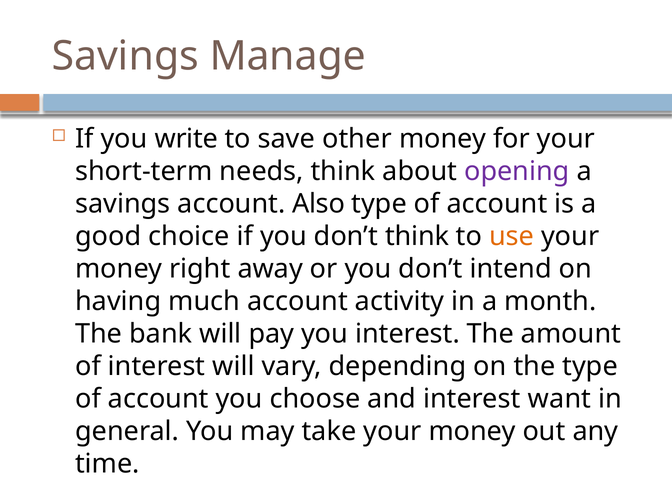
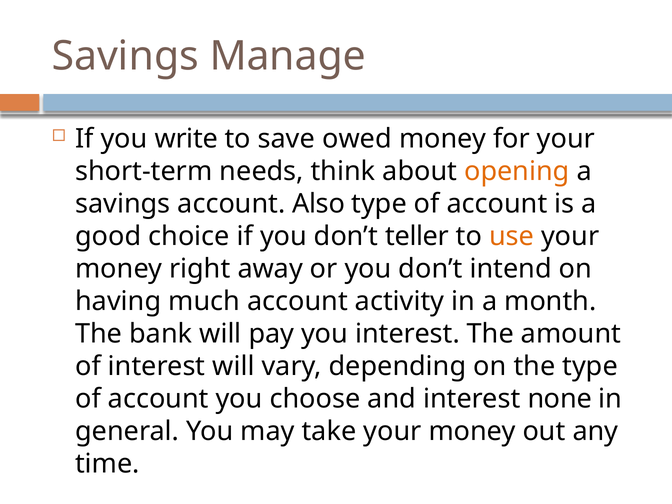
other: other -> owed (357, 139)
opening colour: purple -> orange (517, 172)
don’t think: think -> teller (417, 237)
want: want -> none (560, 399)
